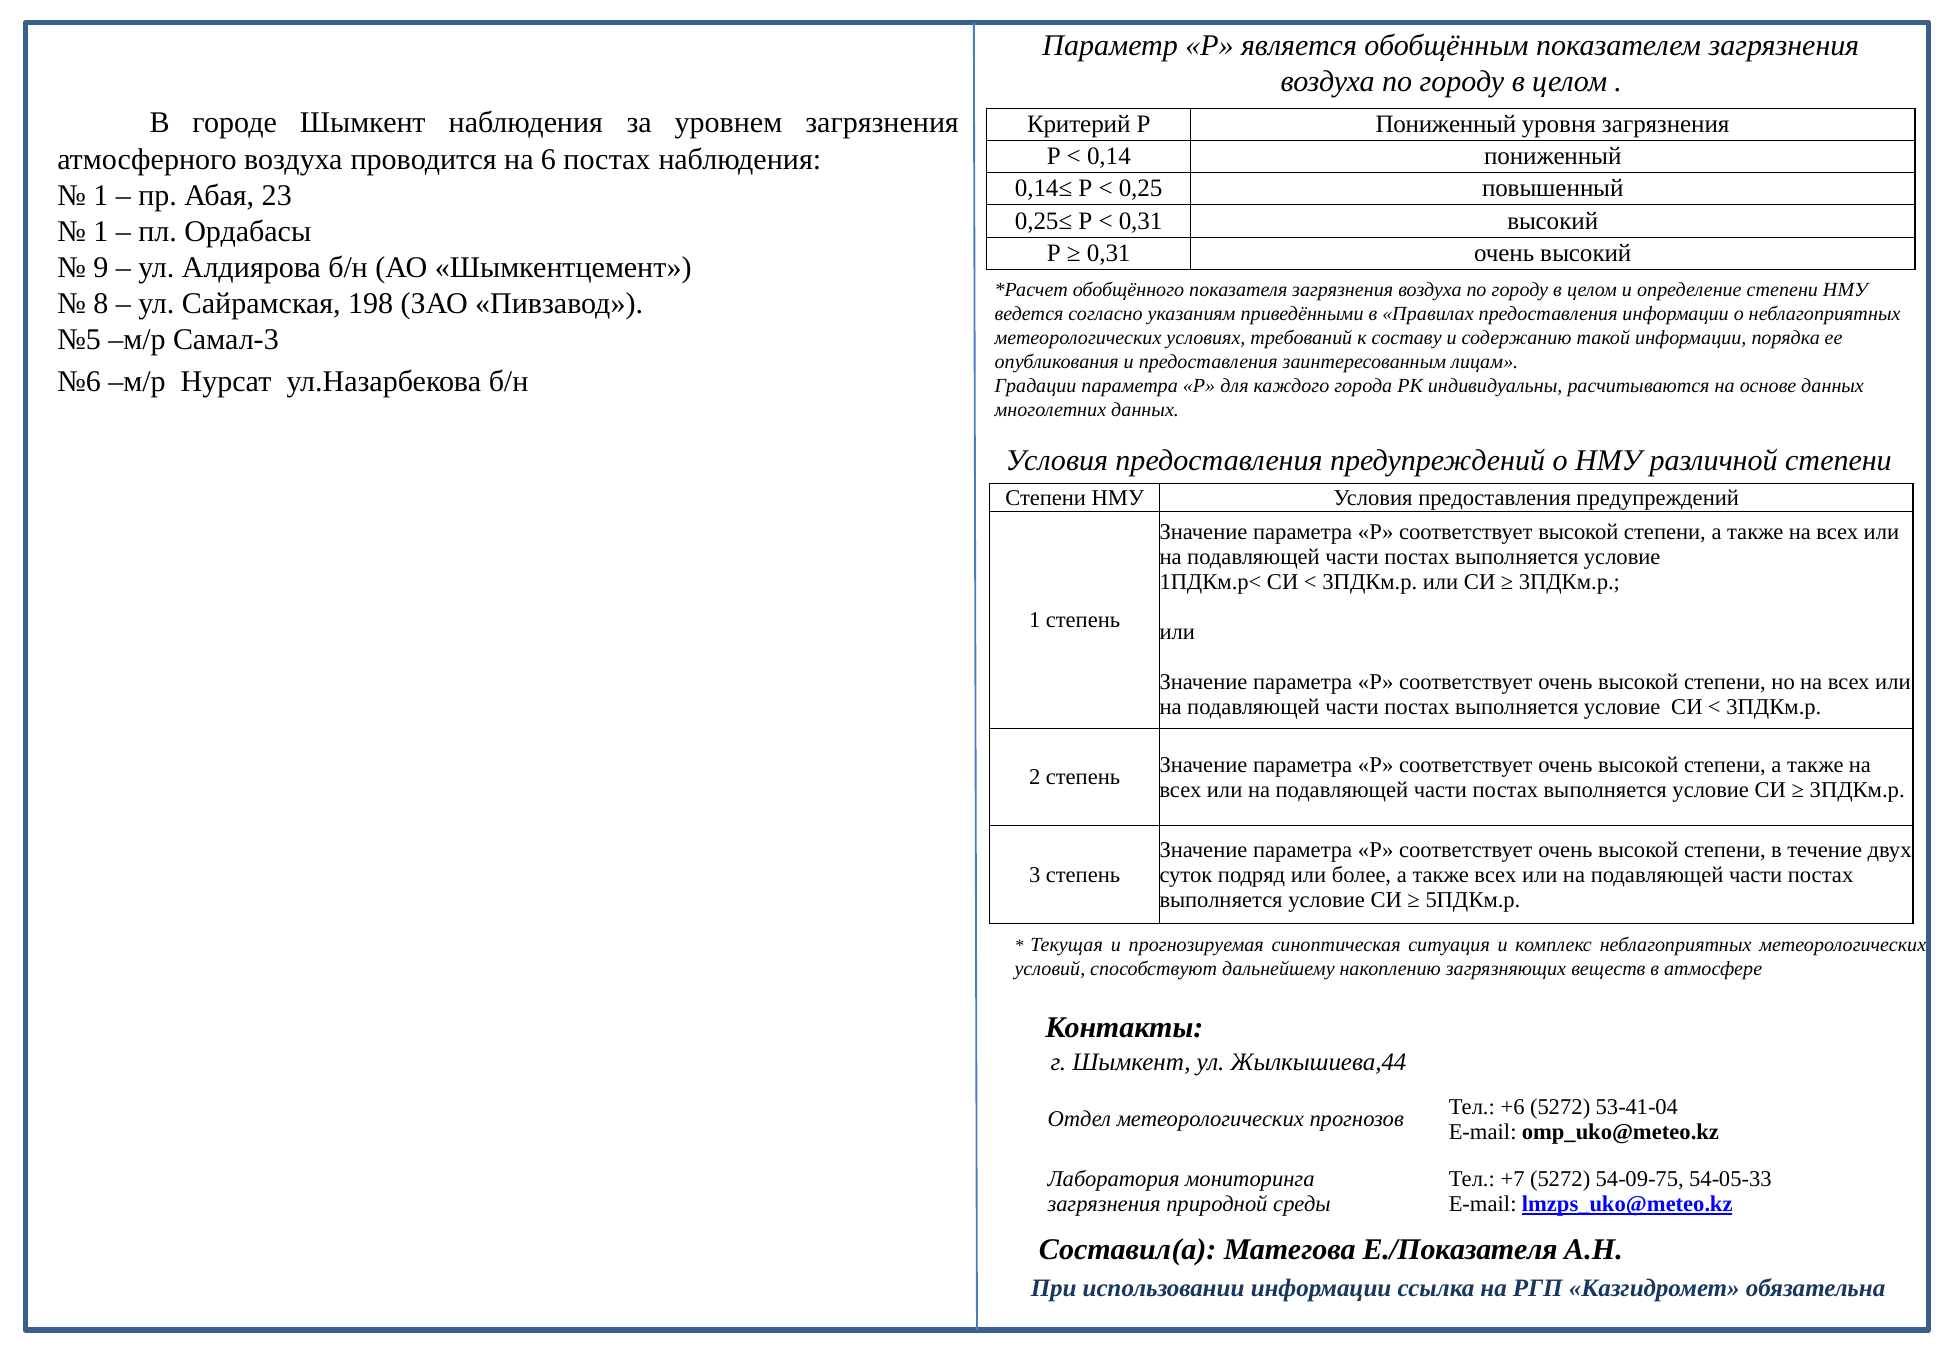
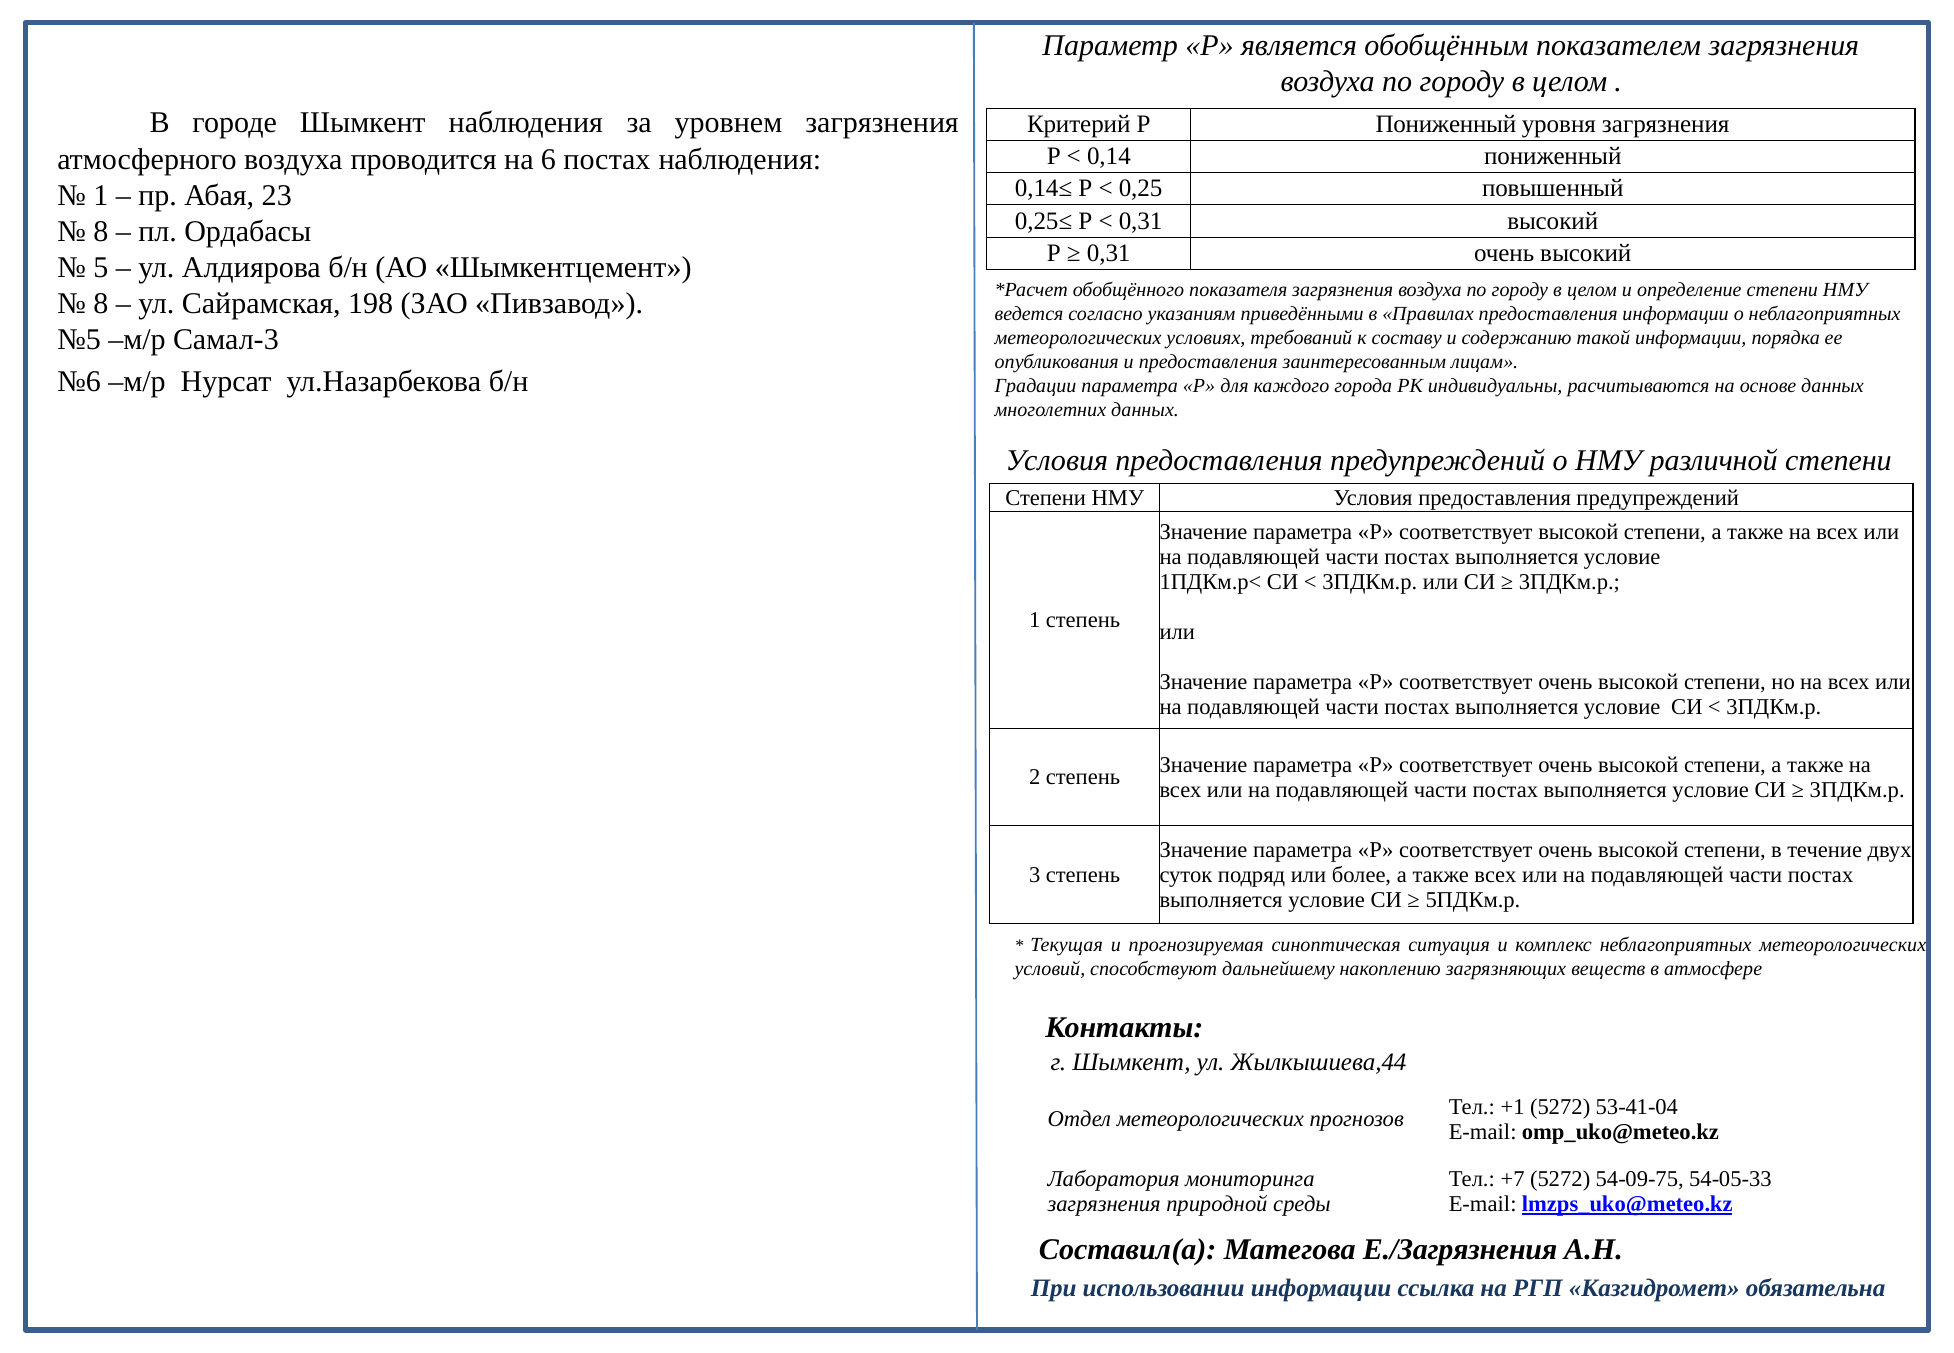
1: 1 -> 8 (101, 231)
9: 9 -> 5 (101, 267)
+6: +6 -> +1 (1513, 1106)
Е./Показателя: Е./Показателя -> Е./Загрязнения (1460, 1249)
